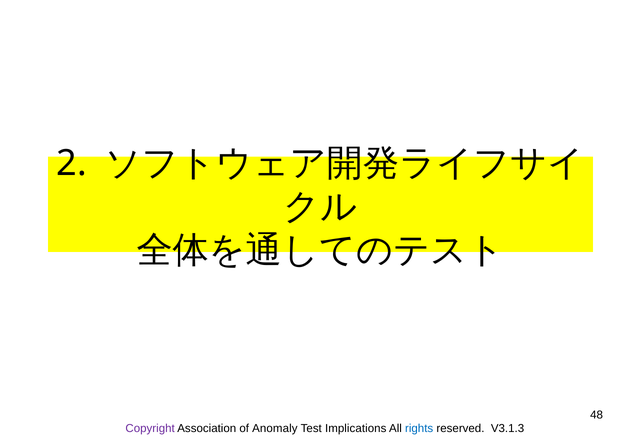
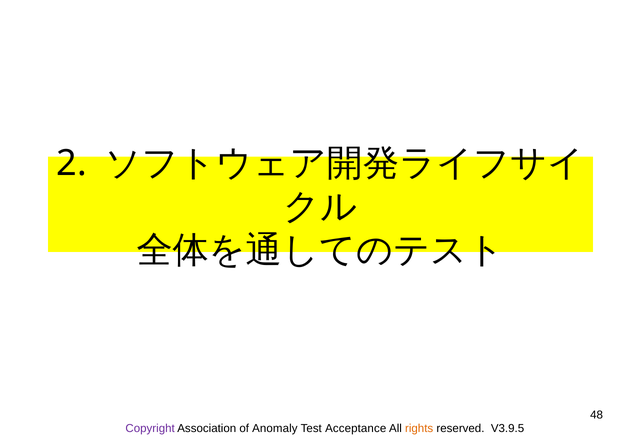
Implications: Implications -> Acceptance (356, 428)
rights colour: blue -> orange (419, 428)
V3.1.3: V3.1.3 -> V3.9.5 (508, 428)
